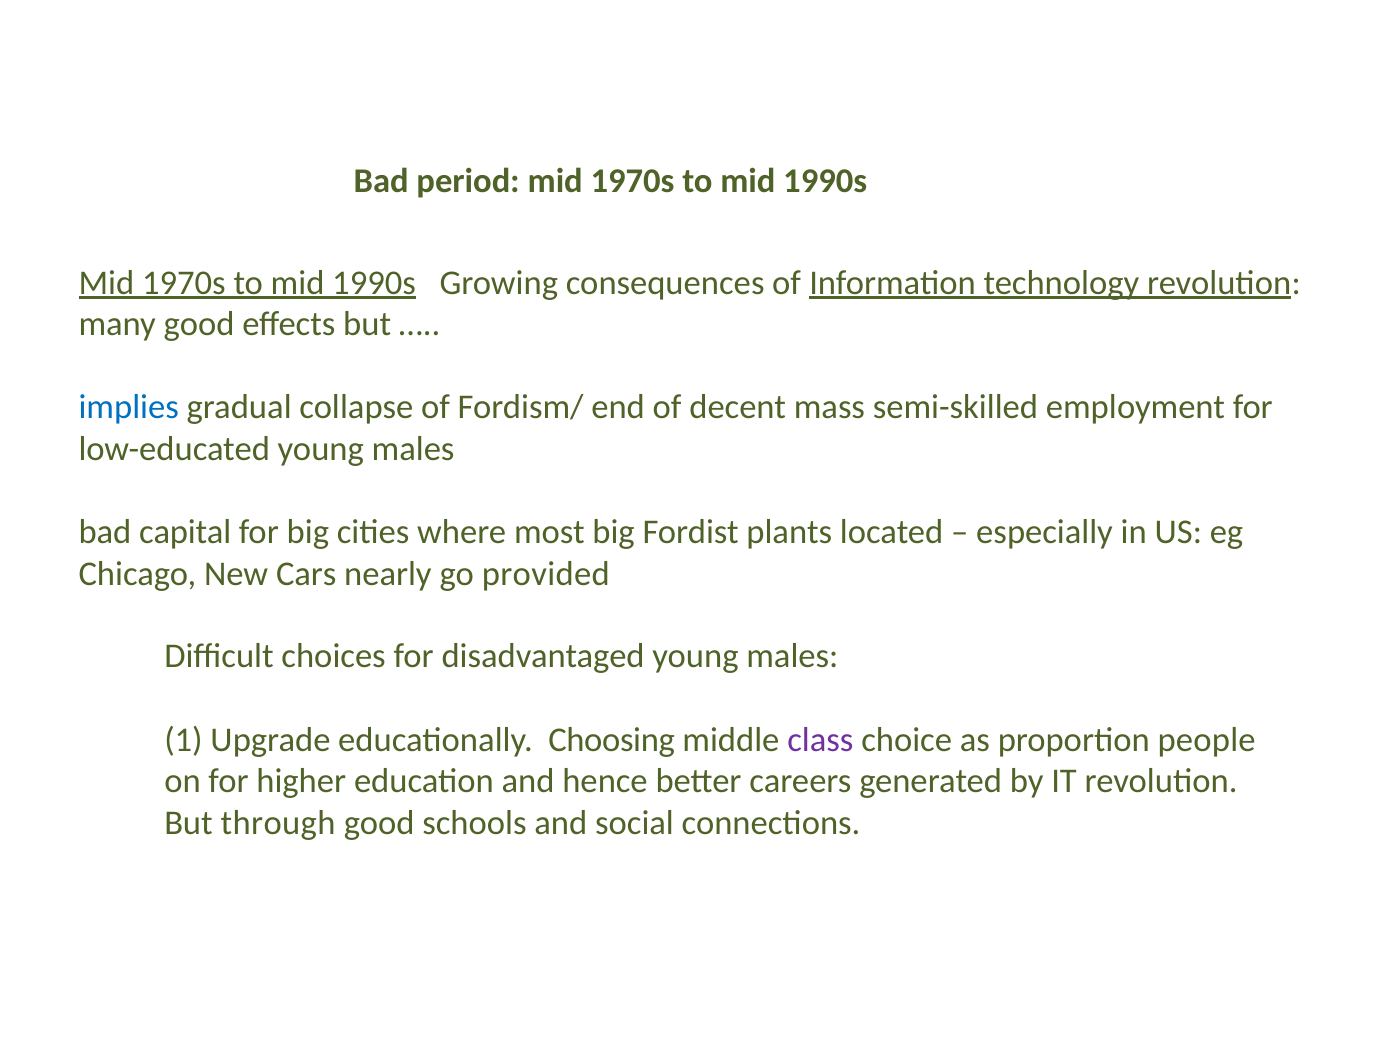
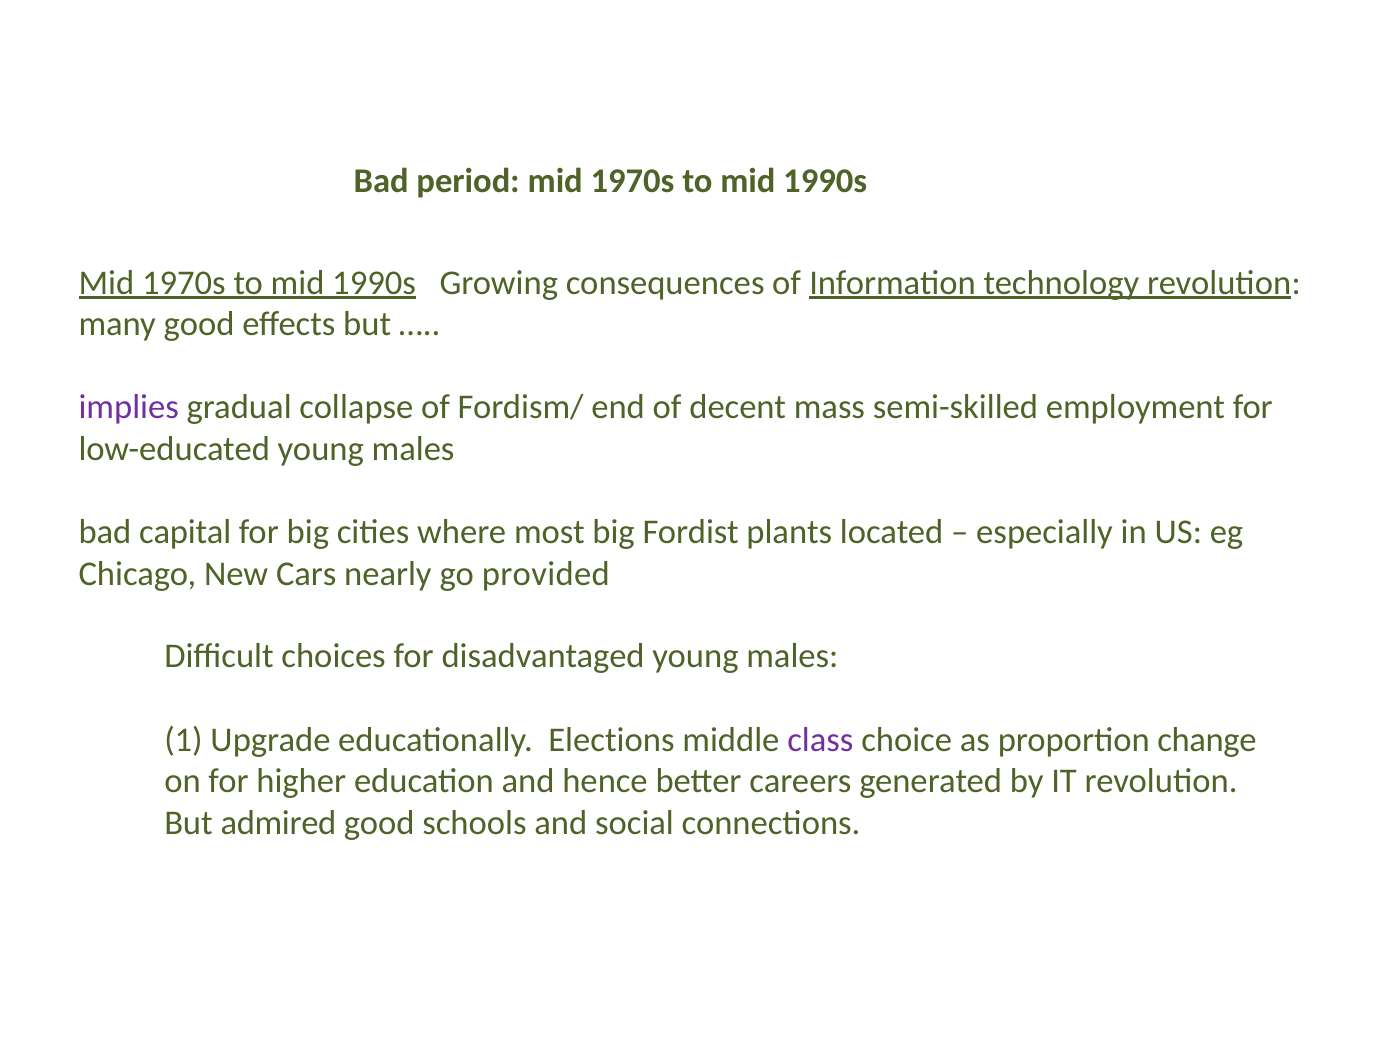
implies colour: blue -> purple (129, 407)
Choosing: Choosing -> Elections (611, 739)
people: people -> change (1207, 739)
through: through -> admired (278, 823)
